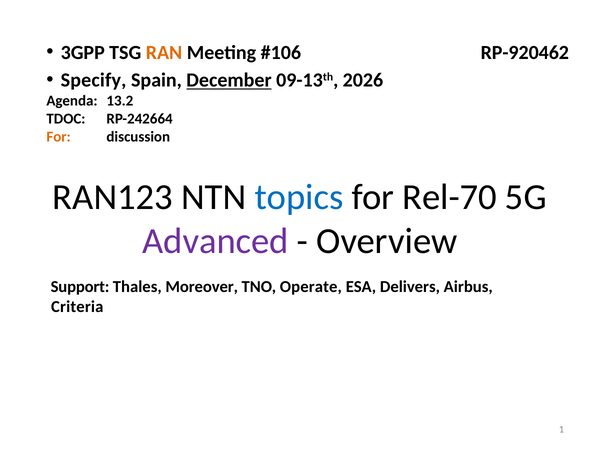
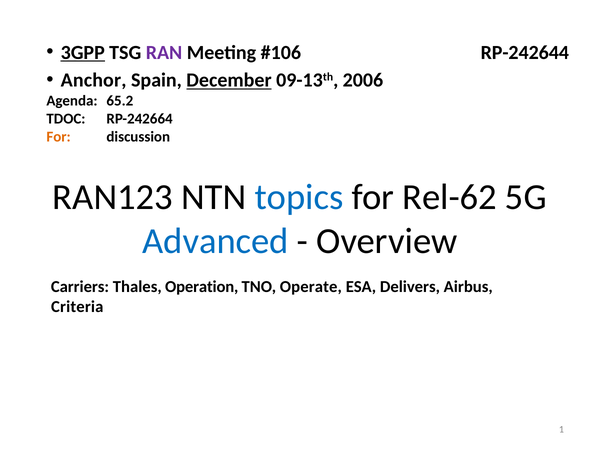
3GPP underline: none -> present (83, 52)
RAN colour: orange -> purple (164, 52)
RP-920462: RP-920462 -> RP-242644 (525, 52)
Specify: Specify -> Anchor (94, 80)
2026: 2026 -> 2006 (363, 80)
13.2: 13.2 -> 65.2 (120, 101)
Rel-70: Rel-70 -> Rel-62 (450, 197)
Advanced colour: purple -> blue (215, 241)
Support: Support -> Carriers (80, 287)
Moreover: Moreover -> Operation (202, 287)
